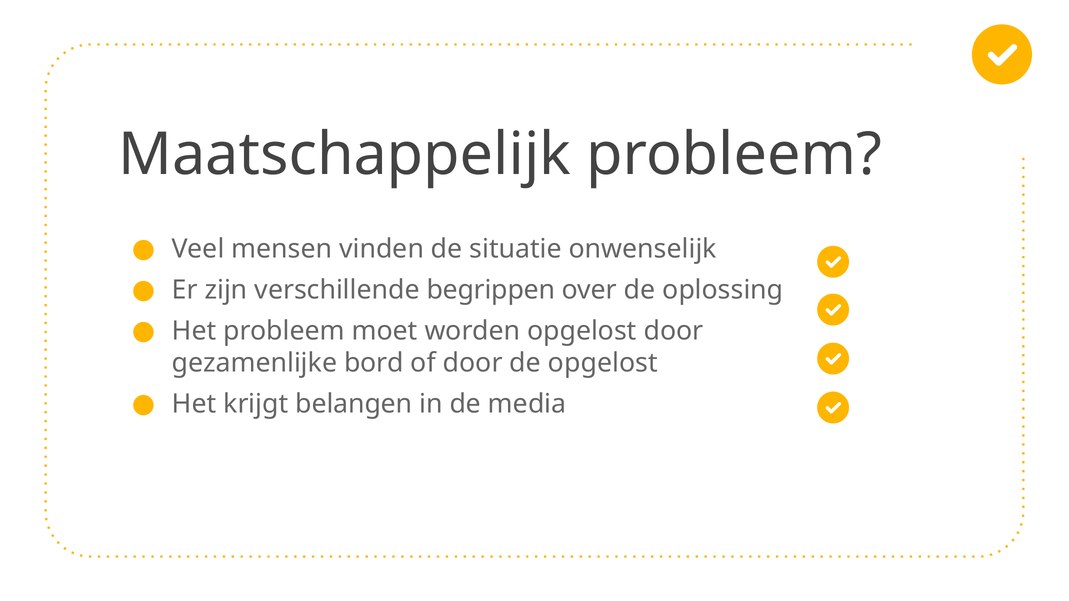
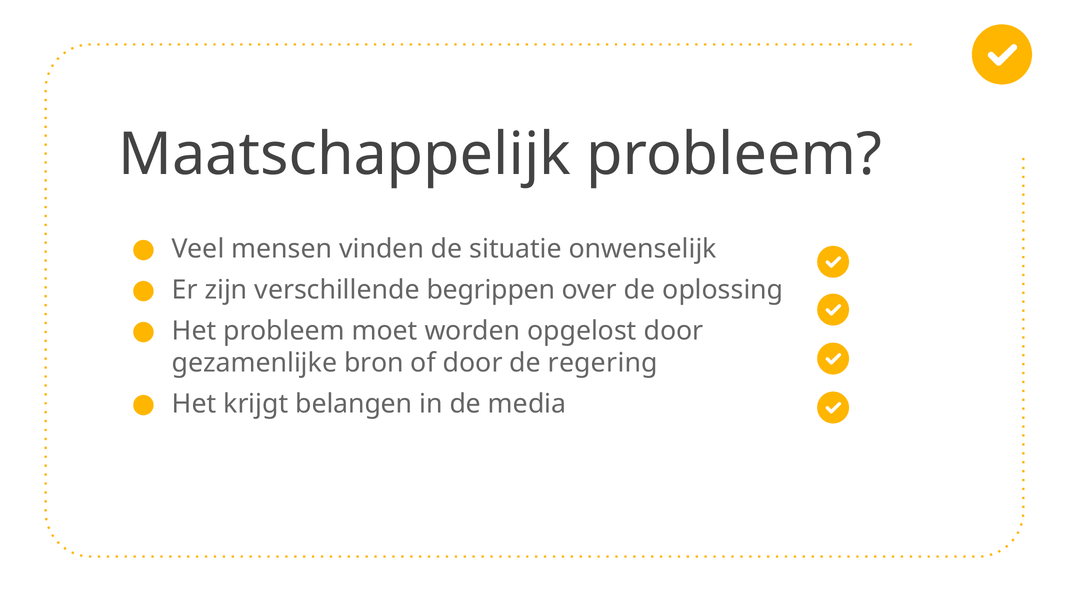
bord: bord -> bron (374, 363)
de opgelost: opgelost -> regering (603, 363)
